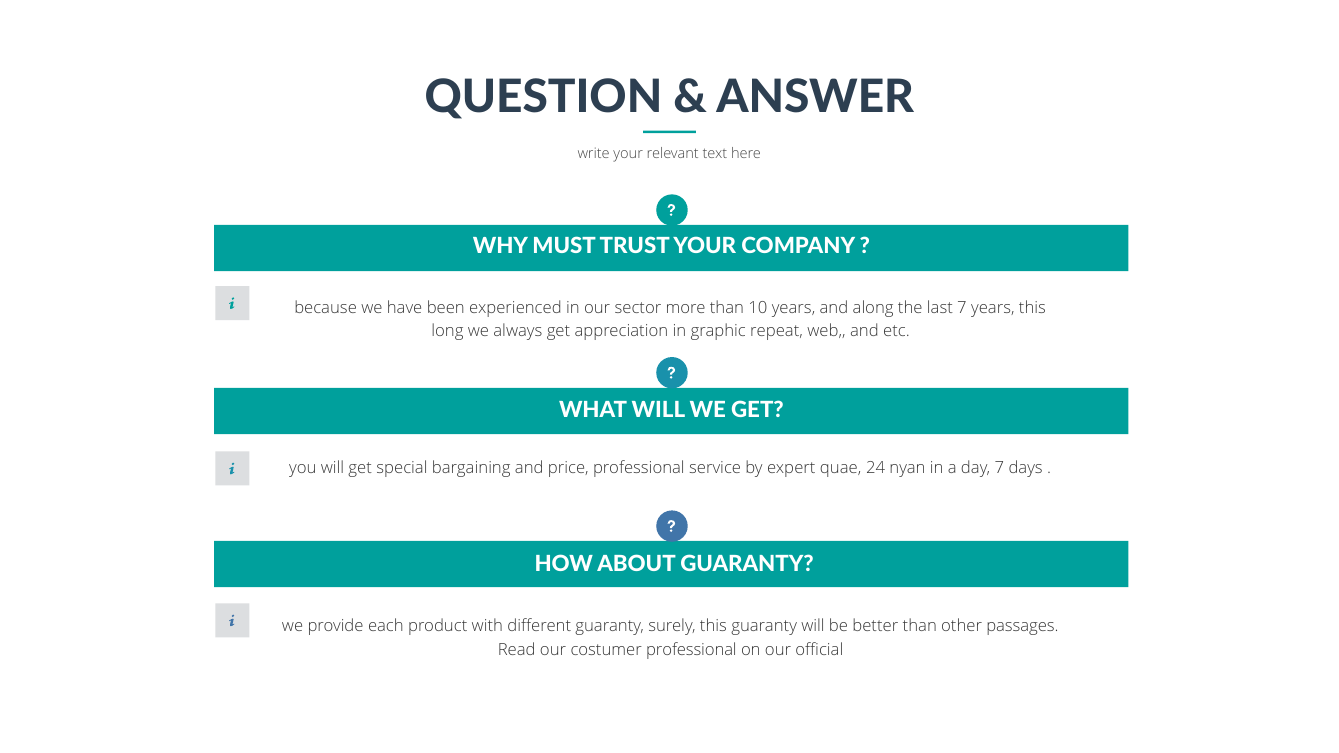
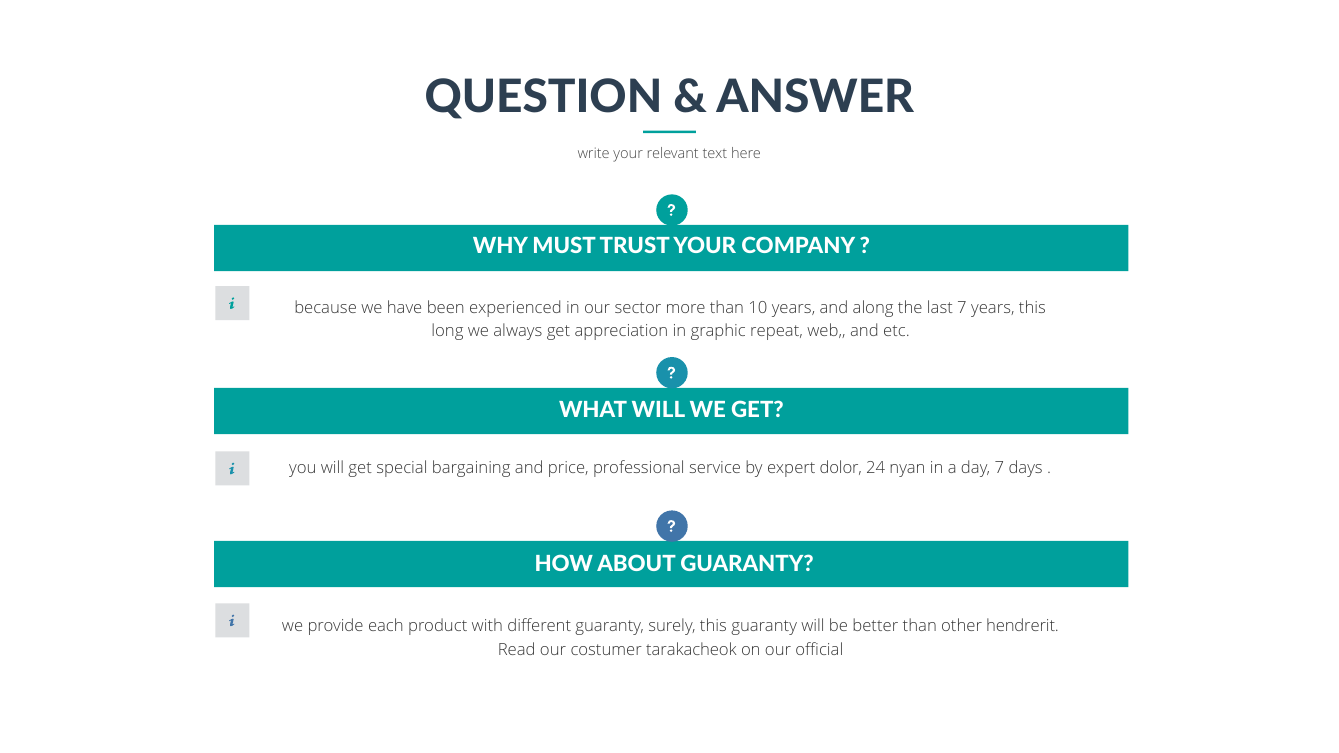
quae: quae -> dolor (841, 468)
passages: passages -> hendrerit (1022, 626)
costumer professional: professional -> tarakacheok (691, 650)
